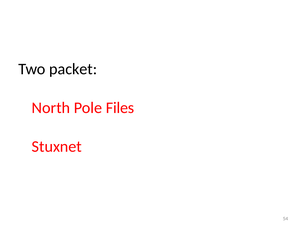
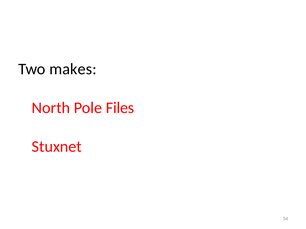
packet: packet -> makes (73, 69)
